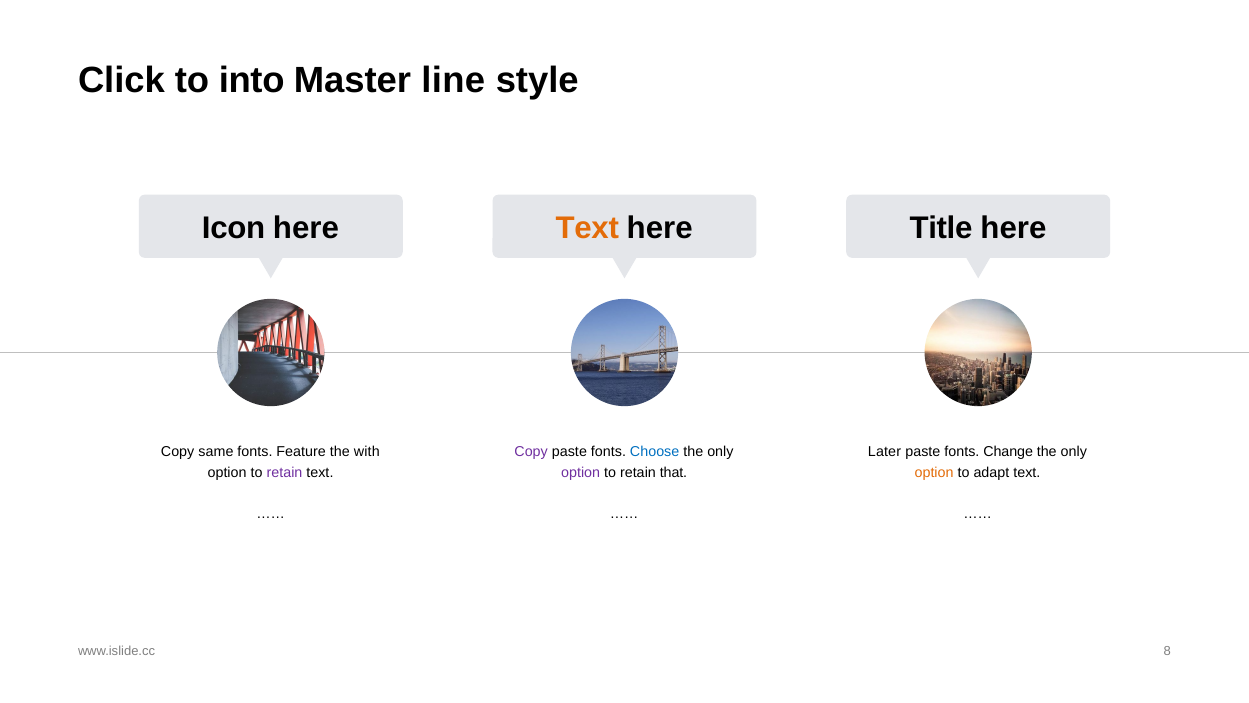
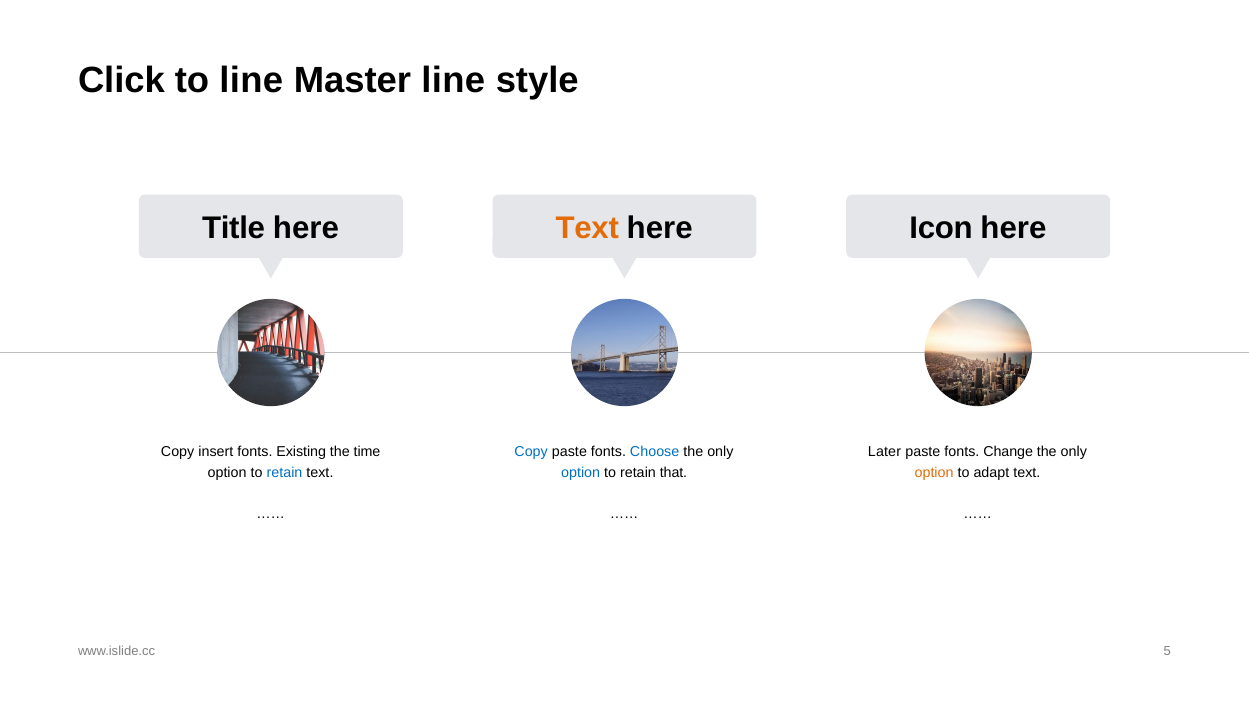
to into: into -> line (251, 81)
Icon: Icon -> Title (234, 228)
Title: Title -> Icon (941, 228)
same: same -> insert (216, 452)
Feature: Feature -> Existing (301, 452)
with: with -> time (367, 452)
Copy colour: purple -> blue (531, 452)
retain colour: purple -> blue (284, 473)
option colour: purple -> blue (581, 473)
8: 8 -> 5 (1167, 651)
